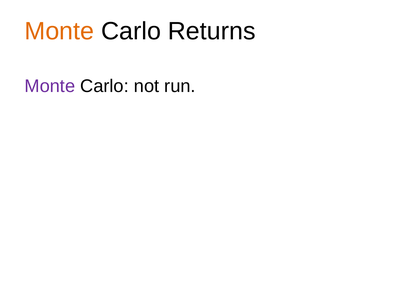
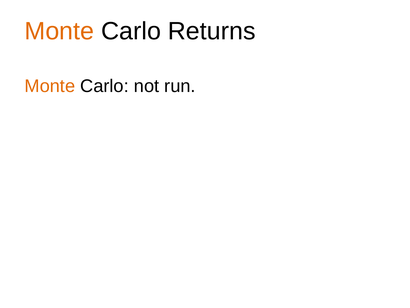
Monte colour: purple -> orange (50, 86)
